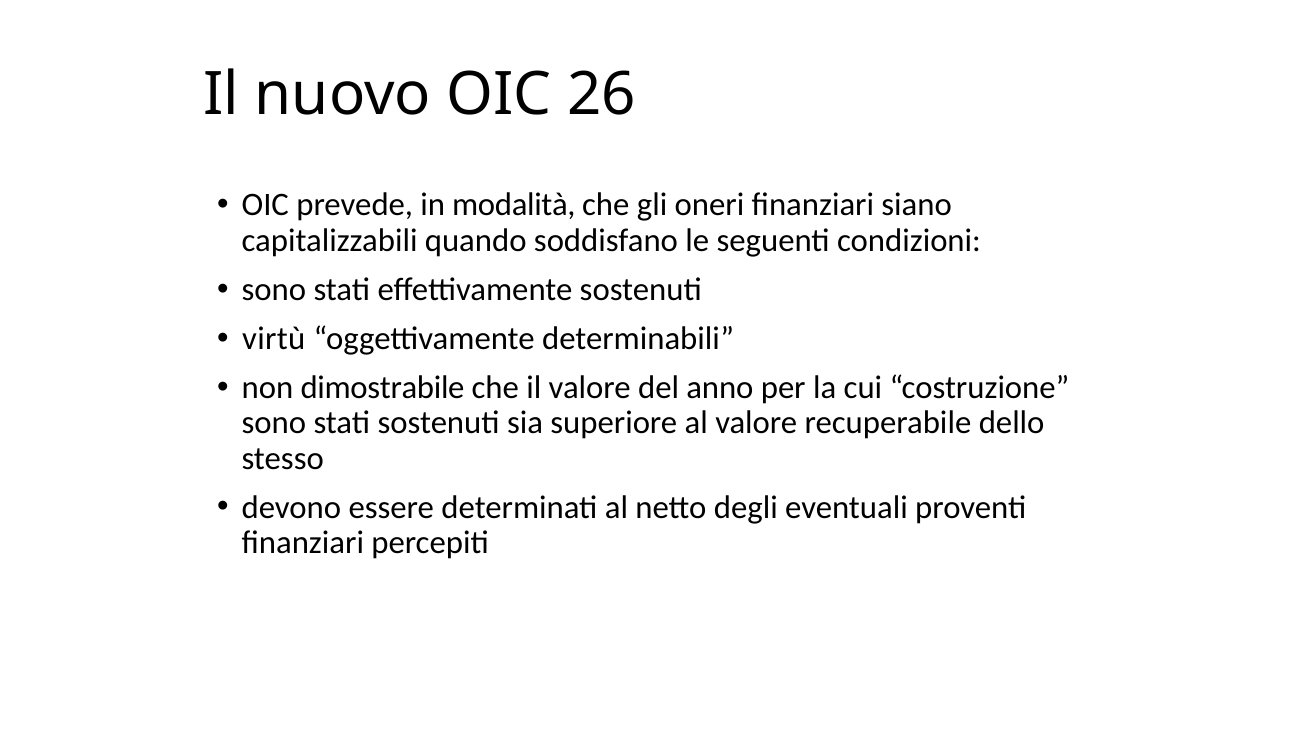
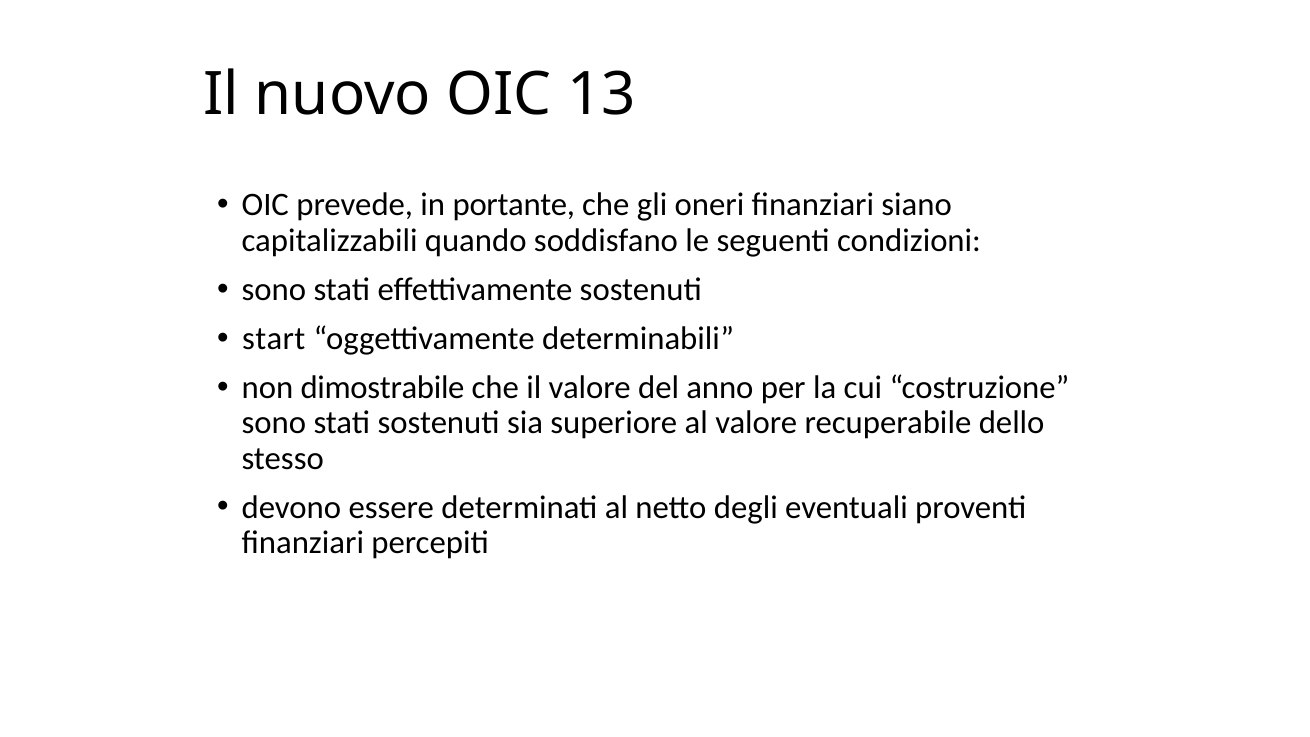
26: 26 -> 13 (602, 95)
modalità: modalità -> portante (514, 205)
virtù: virtù -> start (274, 339)
